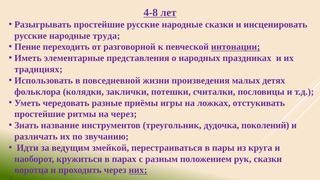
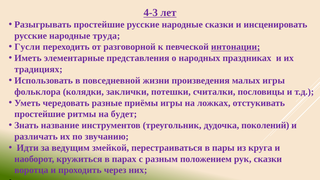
4-8: 4-8 -> 4-3 (151, 13)
Пение: Пение -> Гусли (27, 47)
малых детях: детях -> игры (274, 81)
на через: через -> будет (124, 114)
них underline: present -> none (138, 170)
